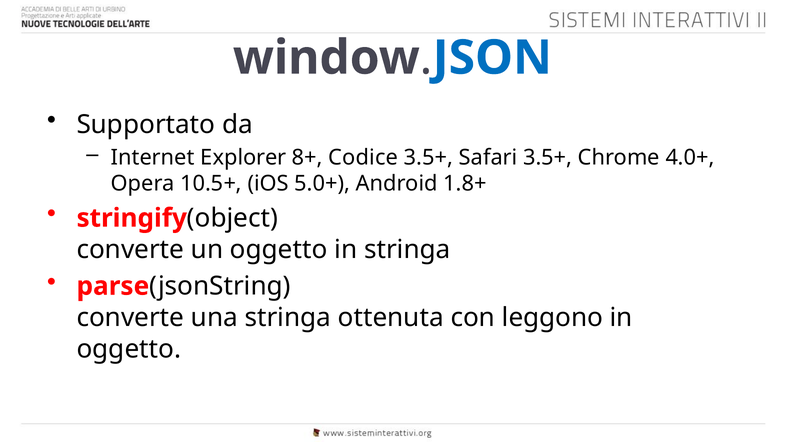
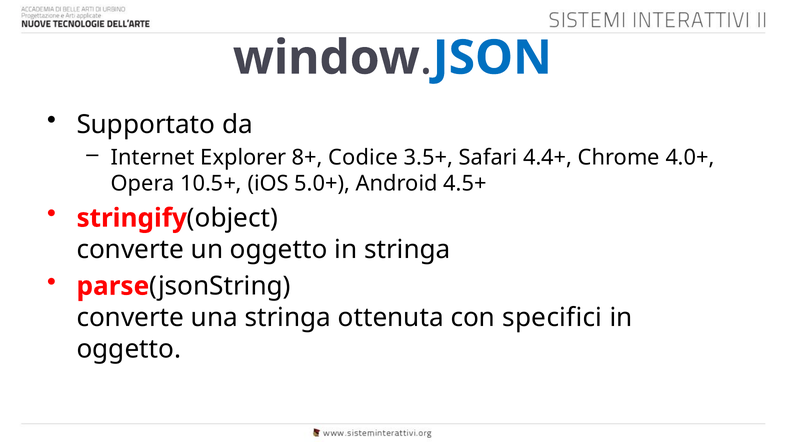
Safari 3.5+: 3.5+ -> 4.4+ (548, 157)
1.8+: 1.8+ -> 4.5+ (465, 184)
leggono: leggono -> specifici (552, 317)
